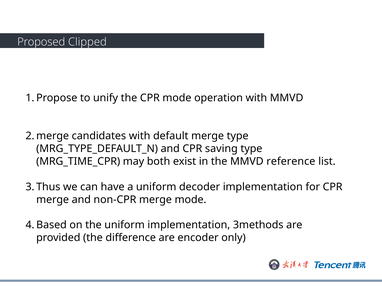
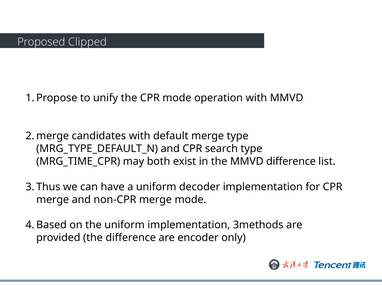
saving: saving -> search (221, 149)
MMVD reference: reference -> difference (291, 162)
